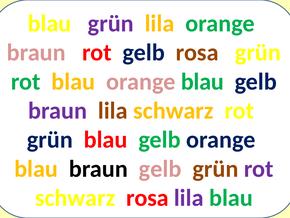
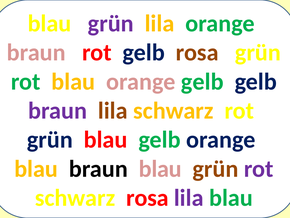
blau orange blau: blau -> gelb (202, 81)
braun gelb: gelb -> blau (160, 168)
